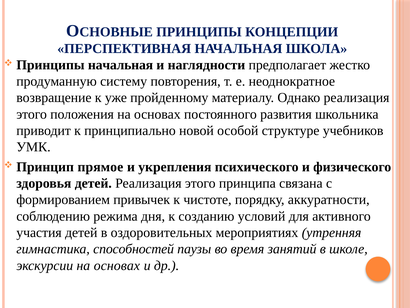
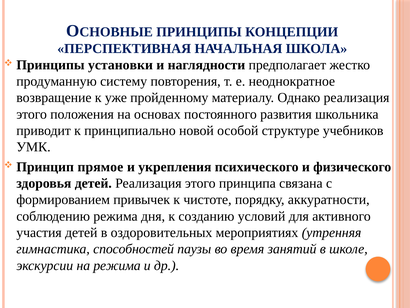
Принципы начальная: начальная -> установки (120, 65)
экскурсии на основах: основах -> режима (117, 265)
